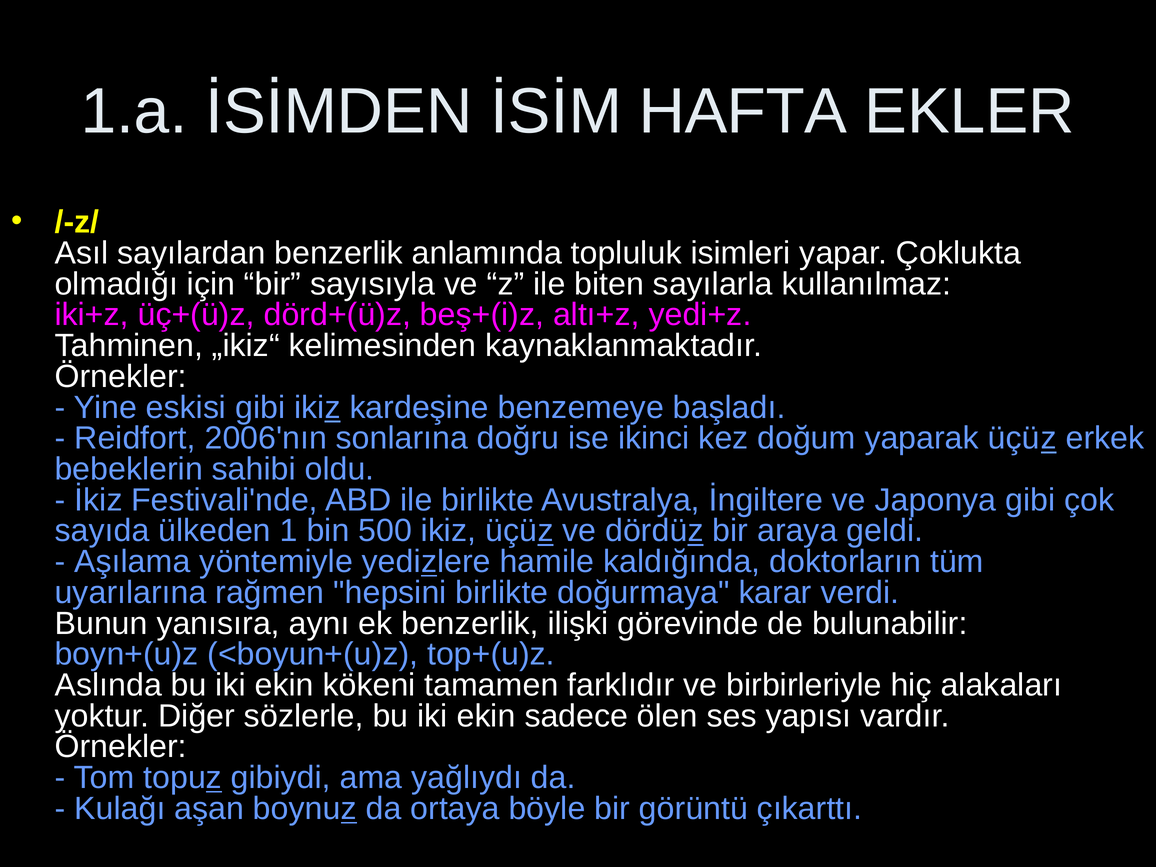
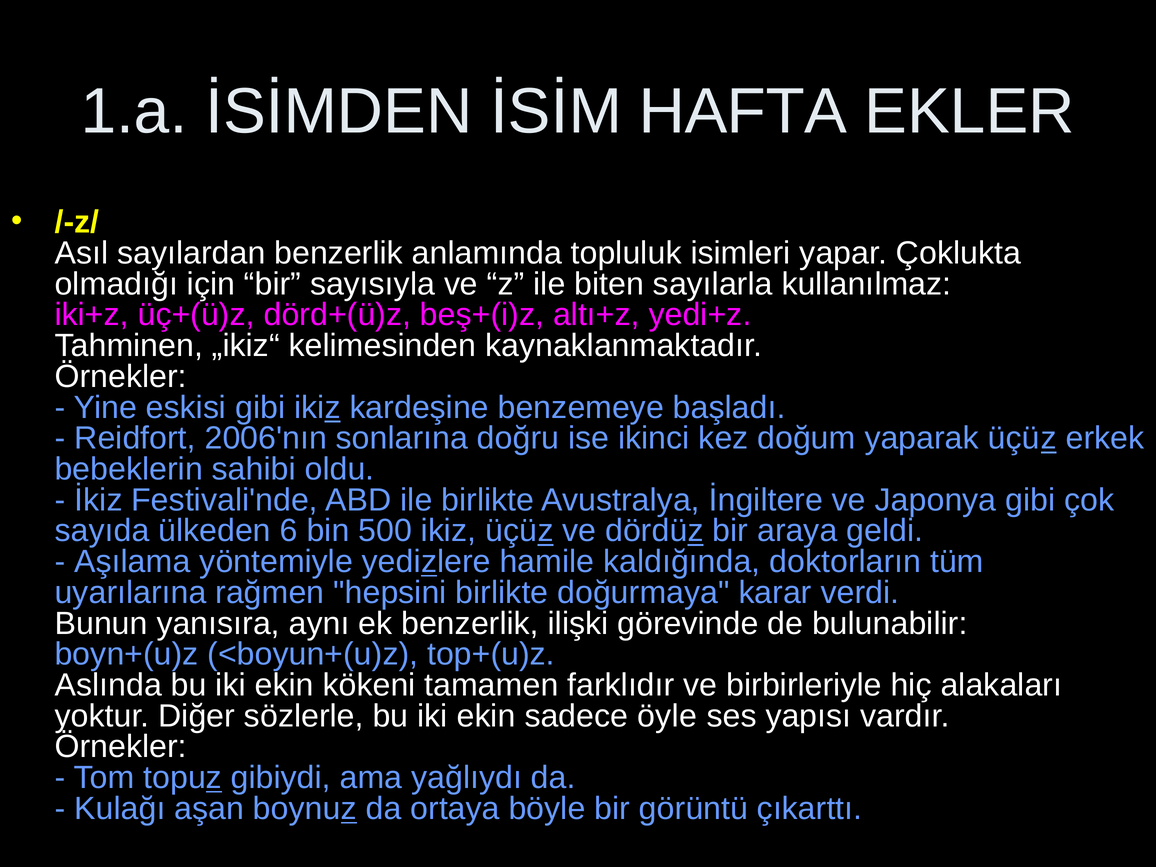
1: 1 -> 6 (289, 531)
ölen: ölen -> öyle (667, 716)
